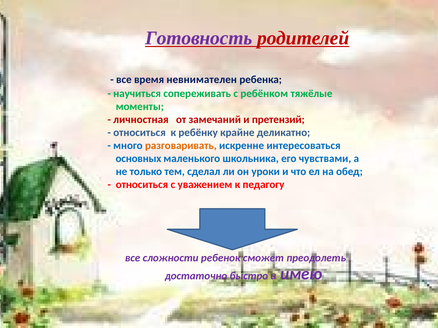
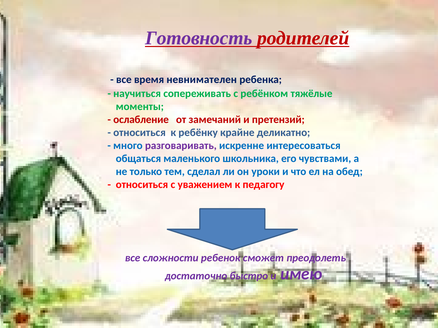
личностная: личностная -> ослабление (141, 120)
разговаривать colour: orange -> purple (181, 146)
основных: основных -> общаться (138, 159)
